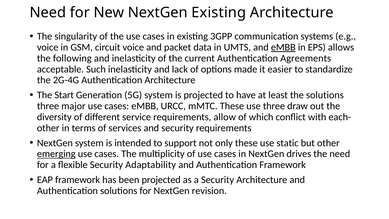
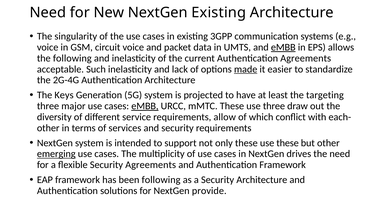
made underline: none -> present (246, 69)
Start: Start -> Keys (64, 95)
the solutions: solutions -> targeting (325, 95)
eMBB underline: none -> present (145, 106)
use static: static -> these (288, 143)
Security Adaptability: Adaptability -> Agreements (151, 165)
been projected: projected -> following (161, 180)
revision: revision -> provide (209, 191)
